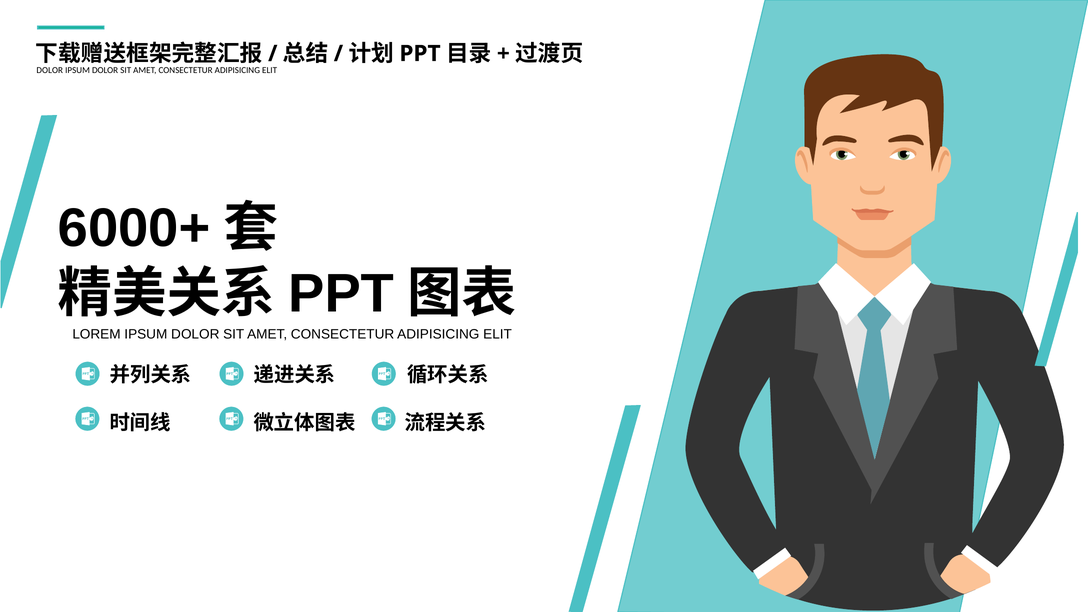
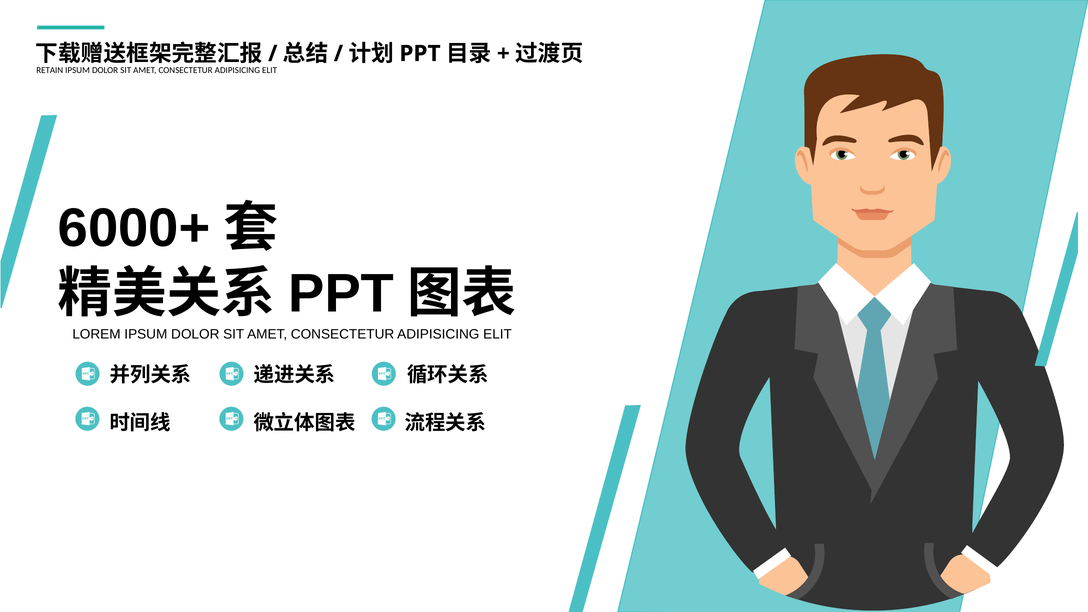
DOLOR: DOLOR -> RETAIN (50, 70)
